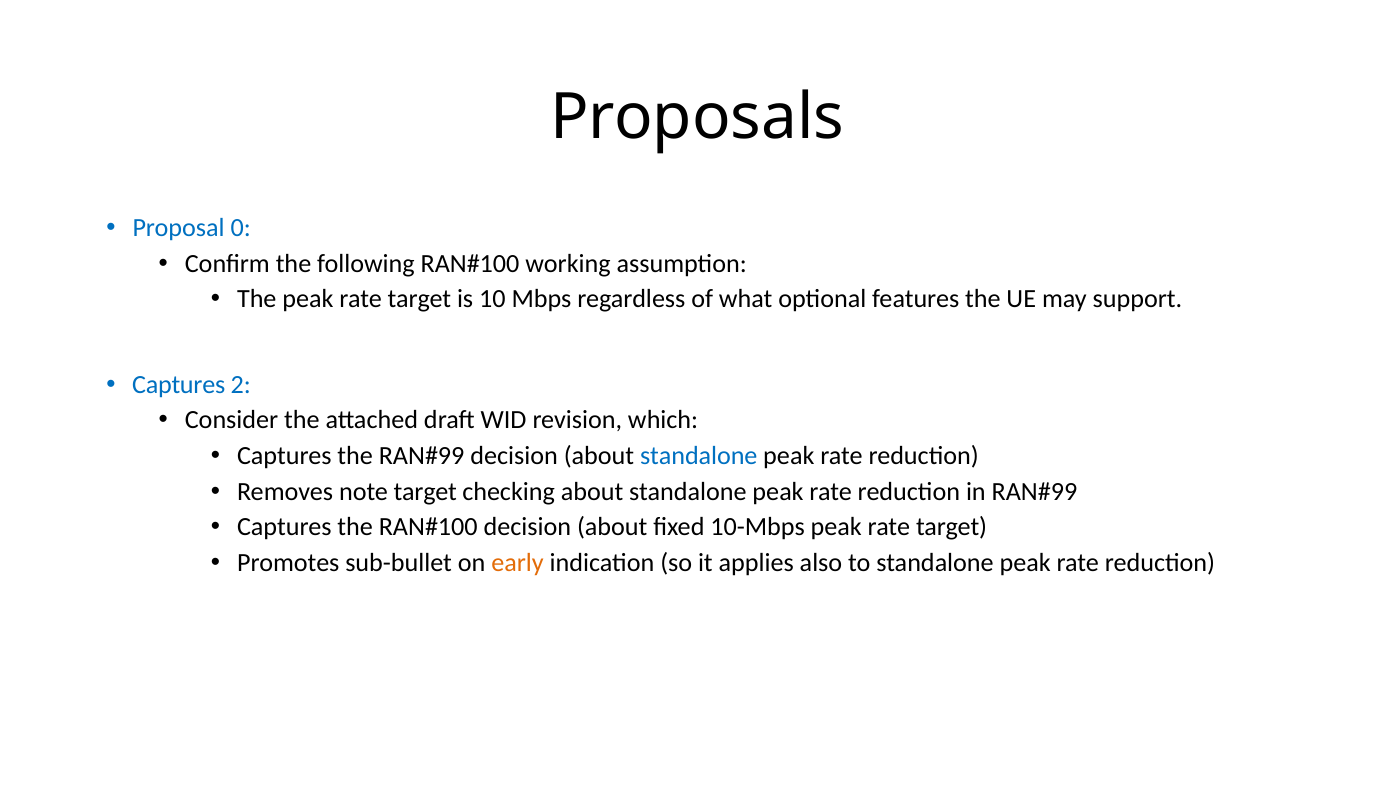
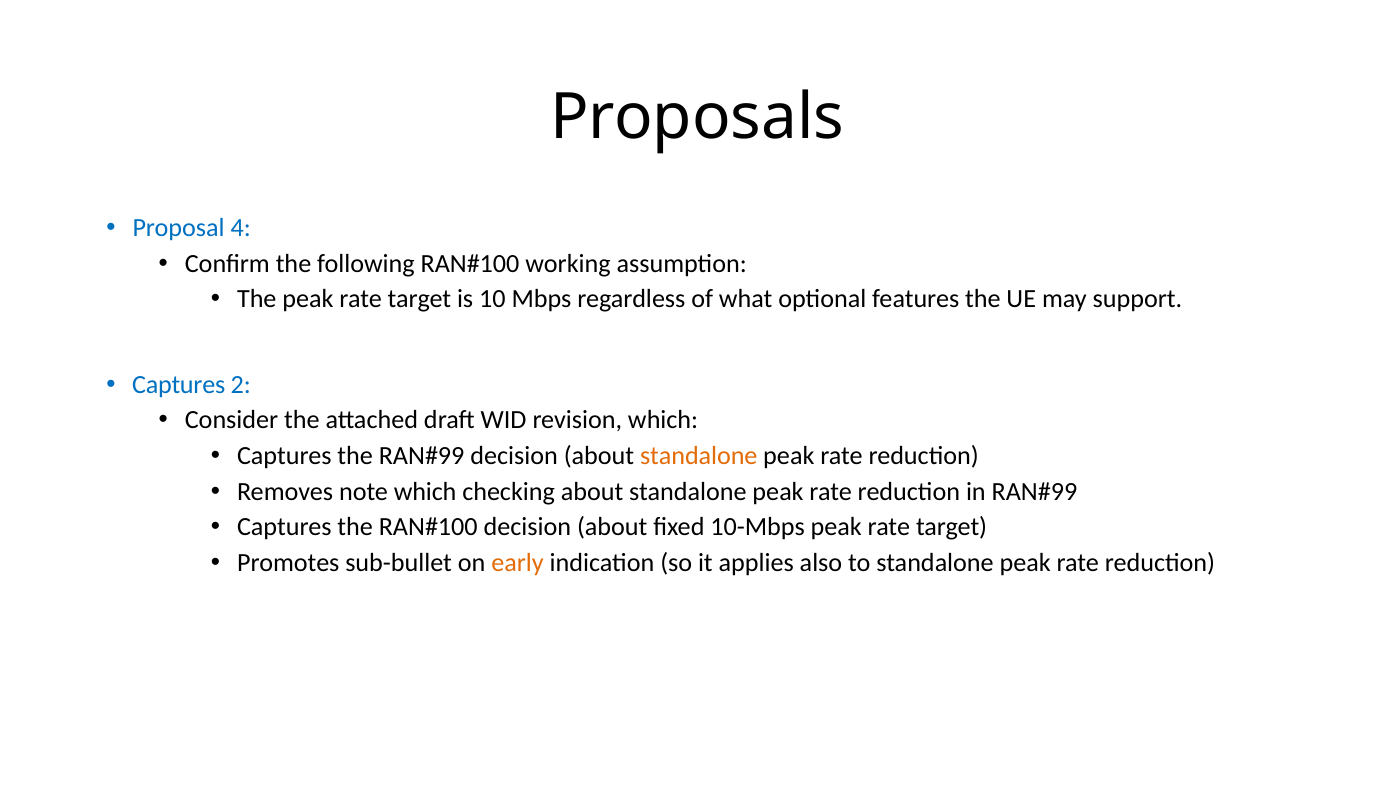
0: 0 -> 4 (241, 228)
standalone colour: blue -> orange (699, 456)
note target: target -> which (425, 491)
